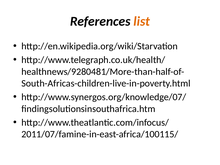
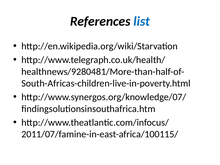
list colour: orange -> blue (142, 21)
